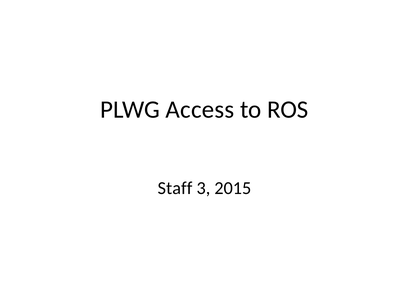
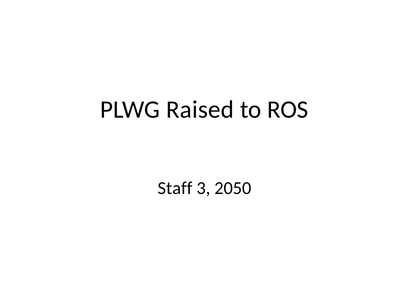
Access: Access -> Raised (200, 110)
2015: 2015 -> 2050 (233, 188)
